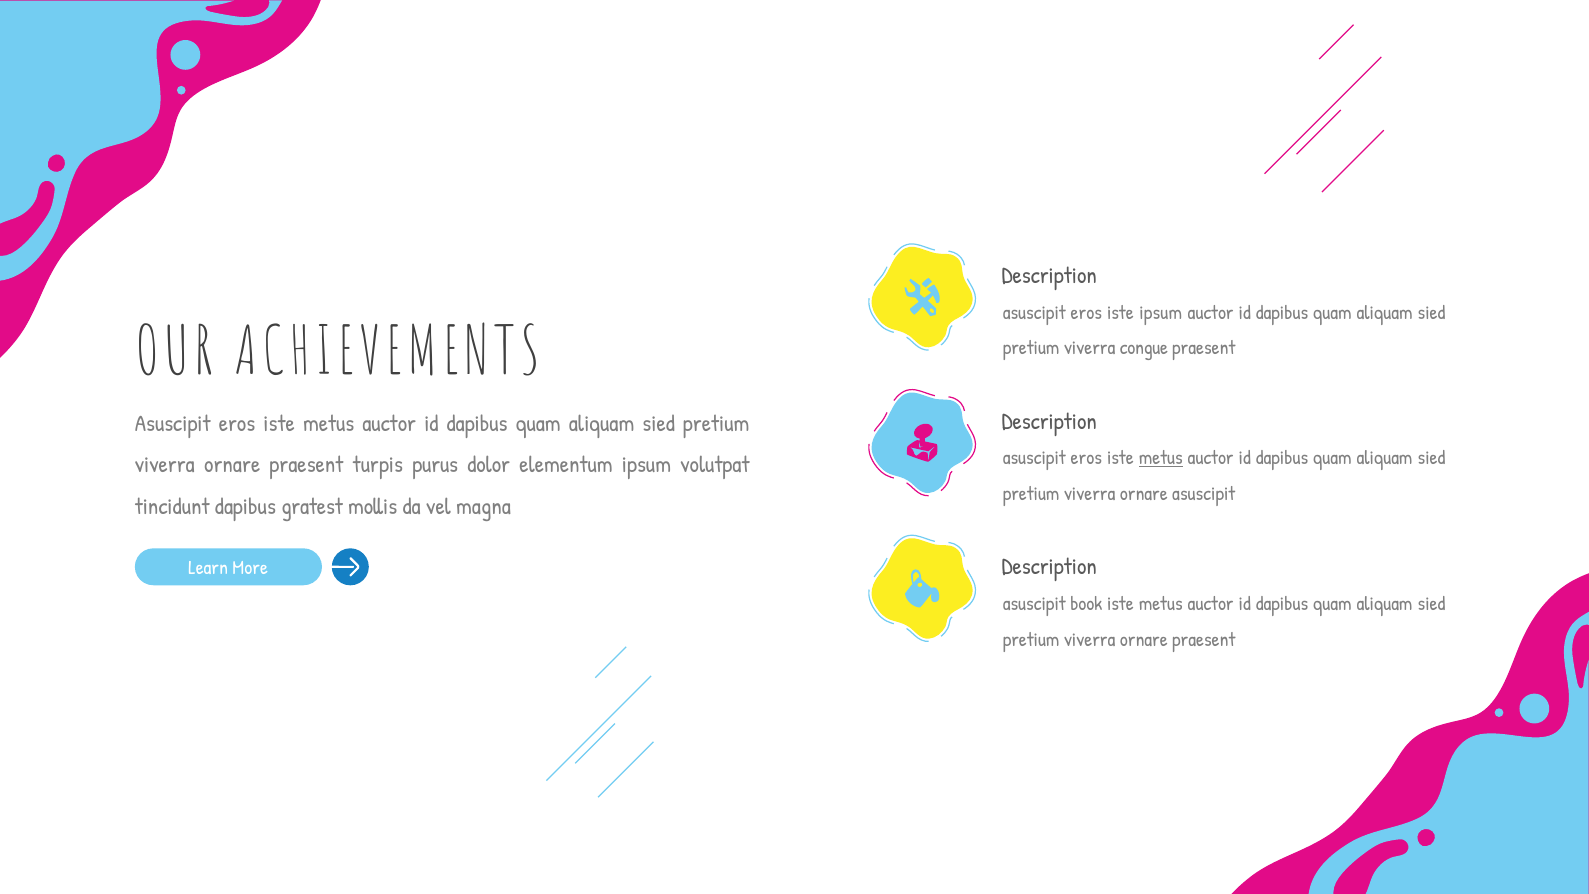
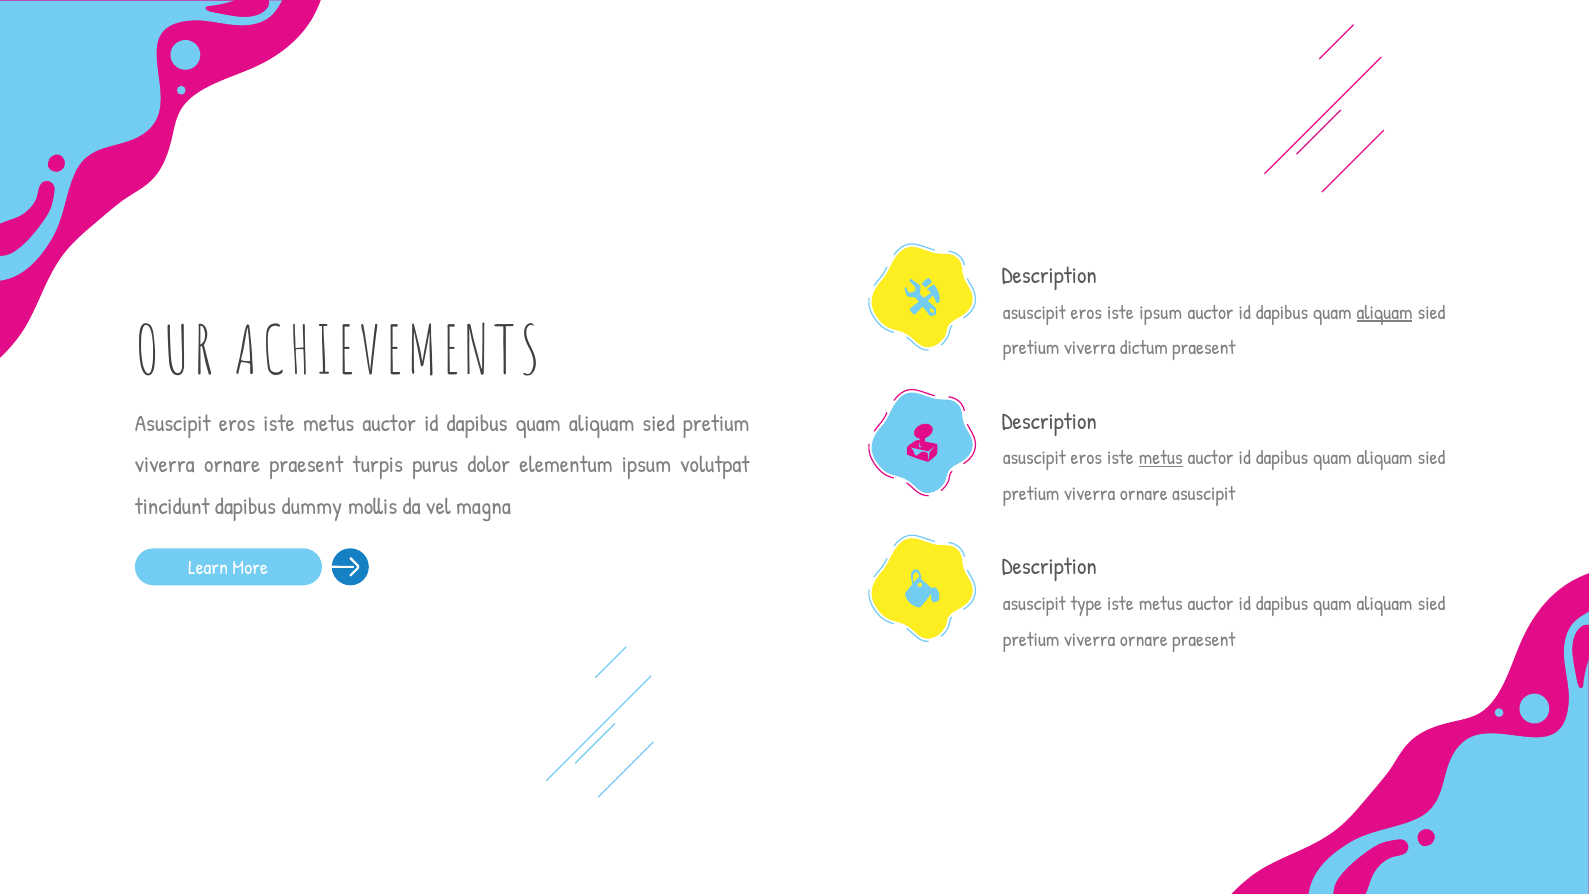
aliquam underline: none -> present (1385, 312)
congue: congue -> dictum (1144, 348)
gratest: gratest -> dummy (312, 507)
book: book -> type (1086, 604)
